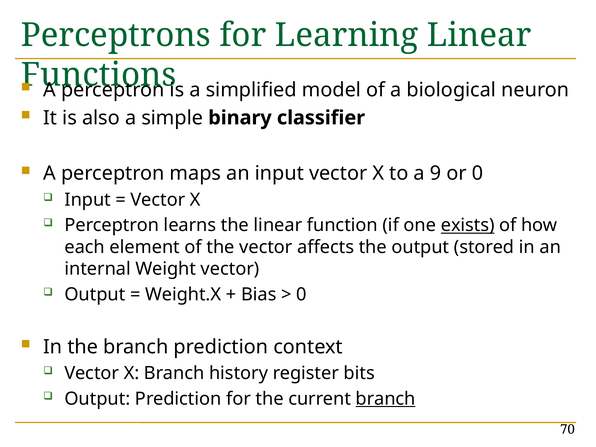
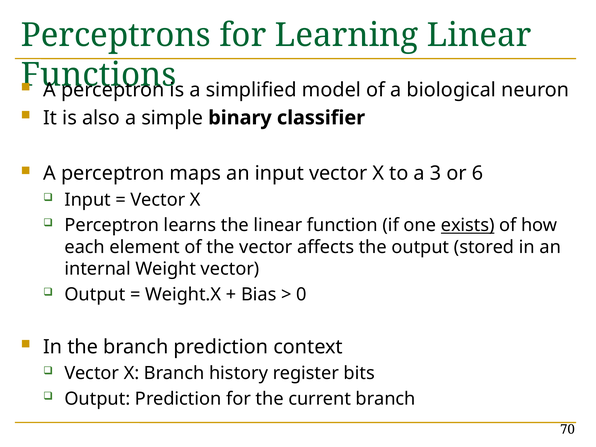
9: 9 -> 3 (436, 173)
or 0: 0 -> 6 (478, 173)
branch underline: present -> none (386, 399)
